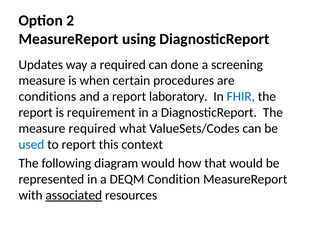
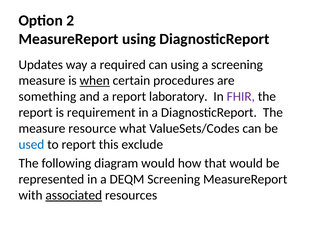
can done: done -> using (185, 65)
when underline: none -> present (95, 81)
conditions: conditions -> something (47, 96)
FHIR colour: blue -> purple (241, 96)
measure required: required -> resource (92, 128)
context: context -> exclude (142, 144)
DEQM Condition: Condition -> Screening (174, 179)
